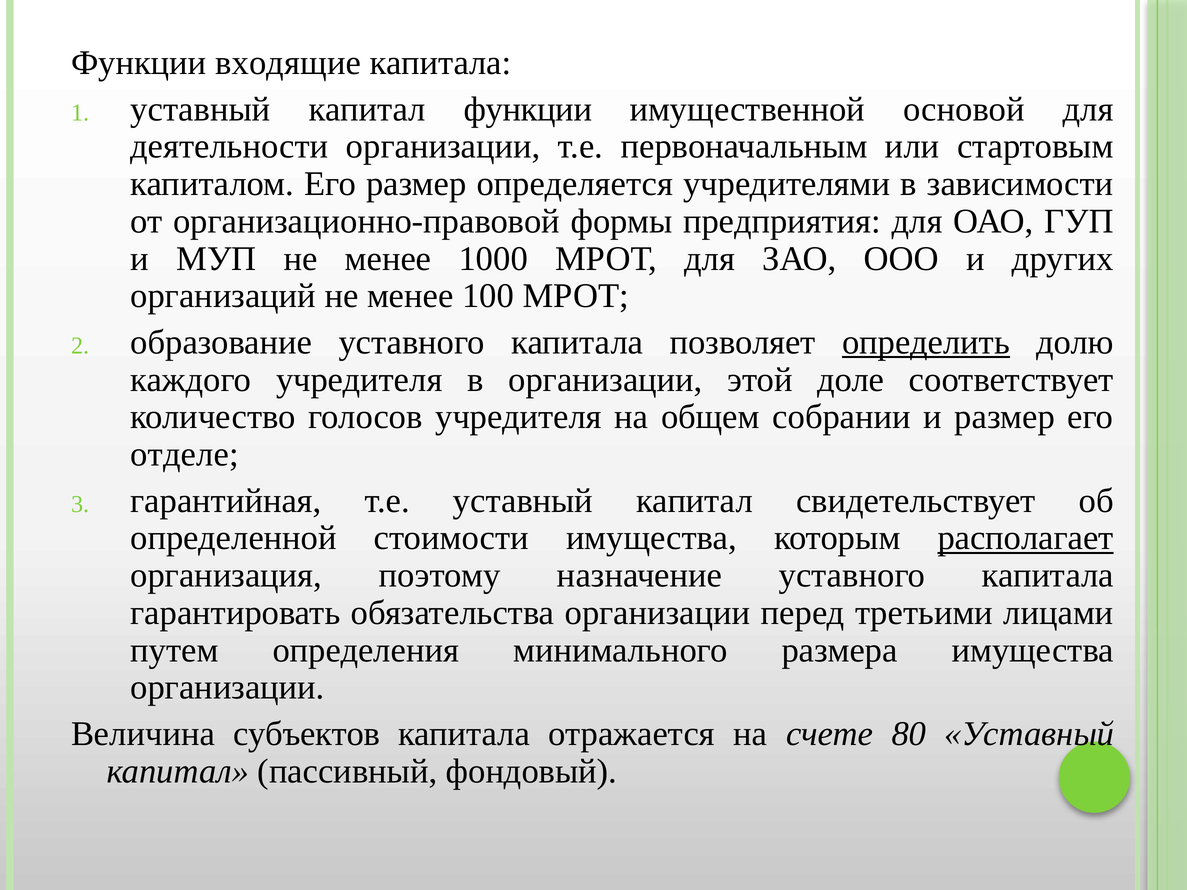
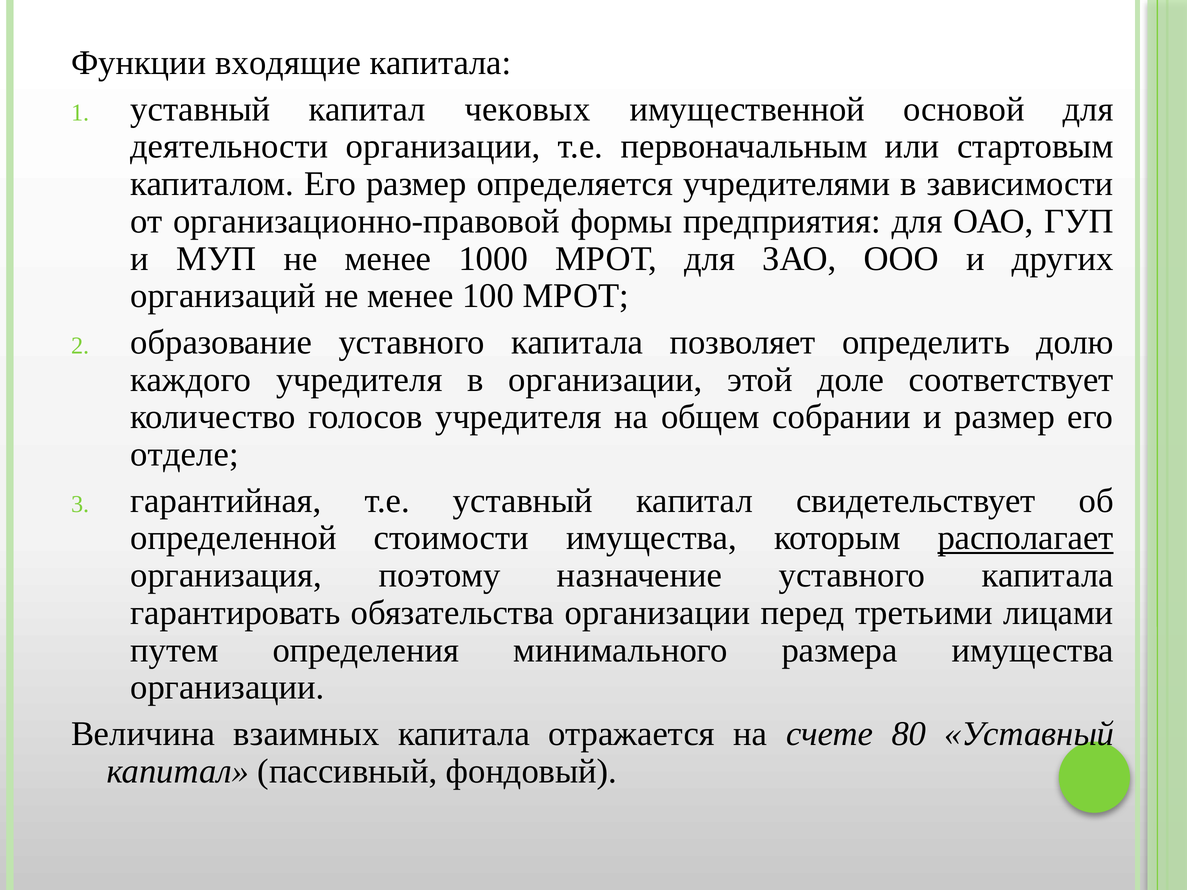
капитал функции: функции -> чековых (527, 109)
определить underline: present -> none (926, 342)
субъектов: субъектов -> взаимных (306, 734)
